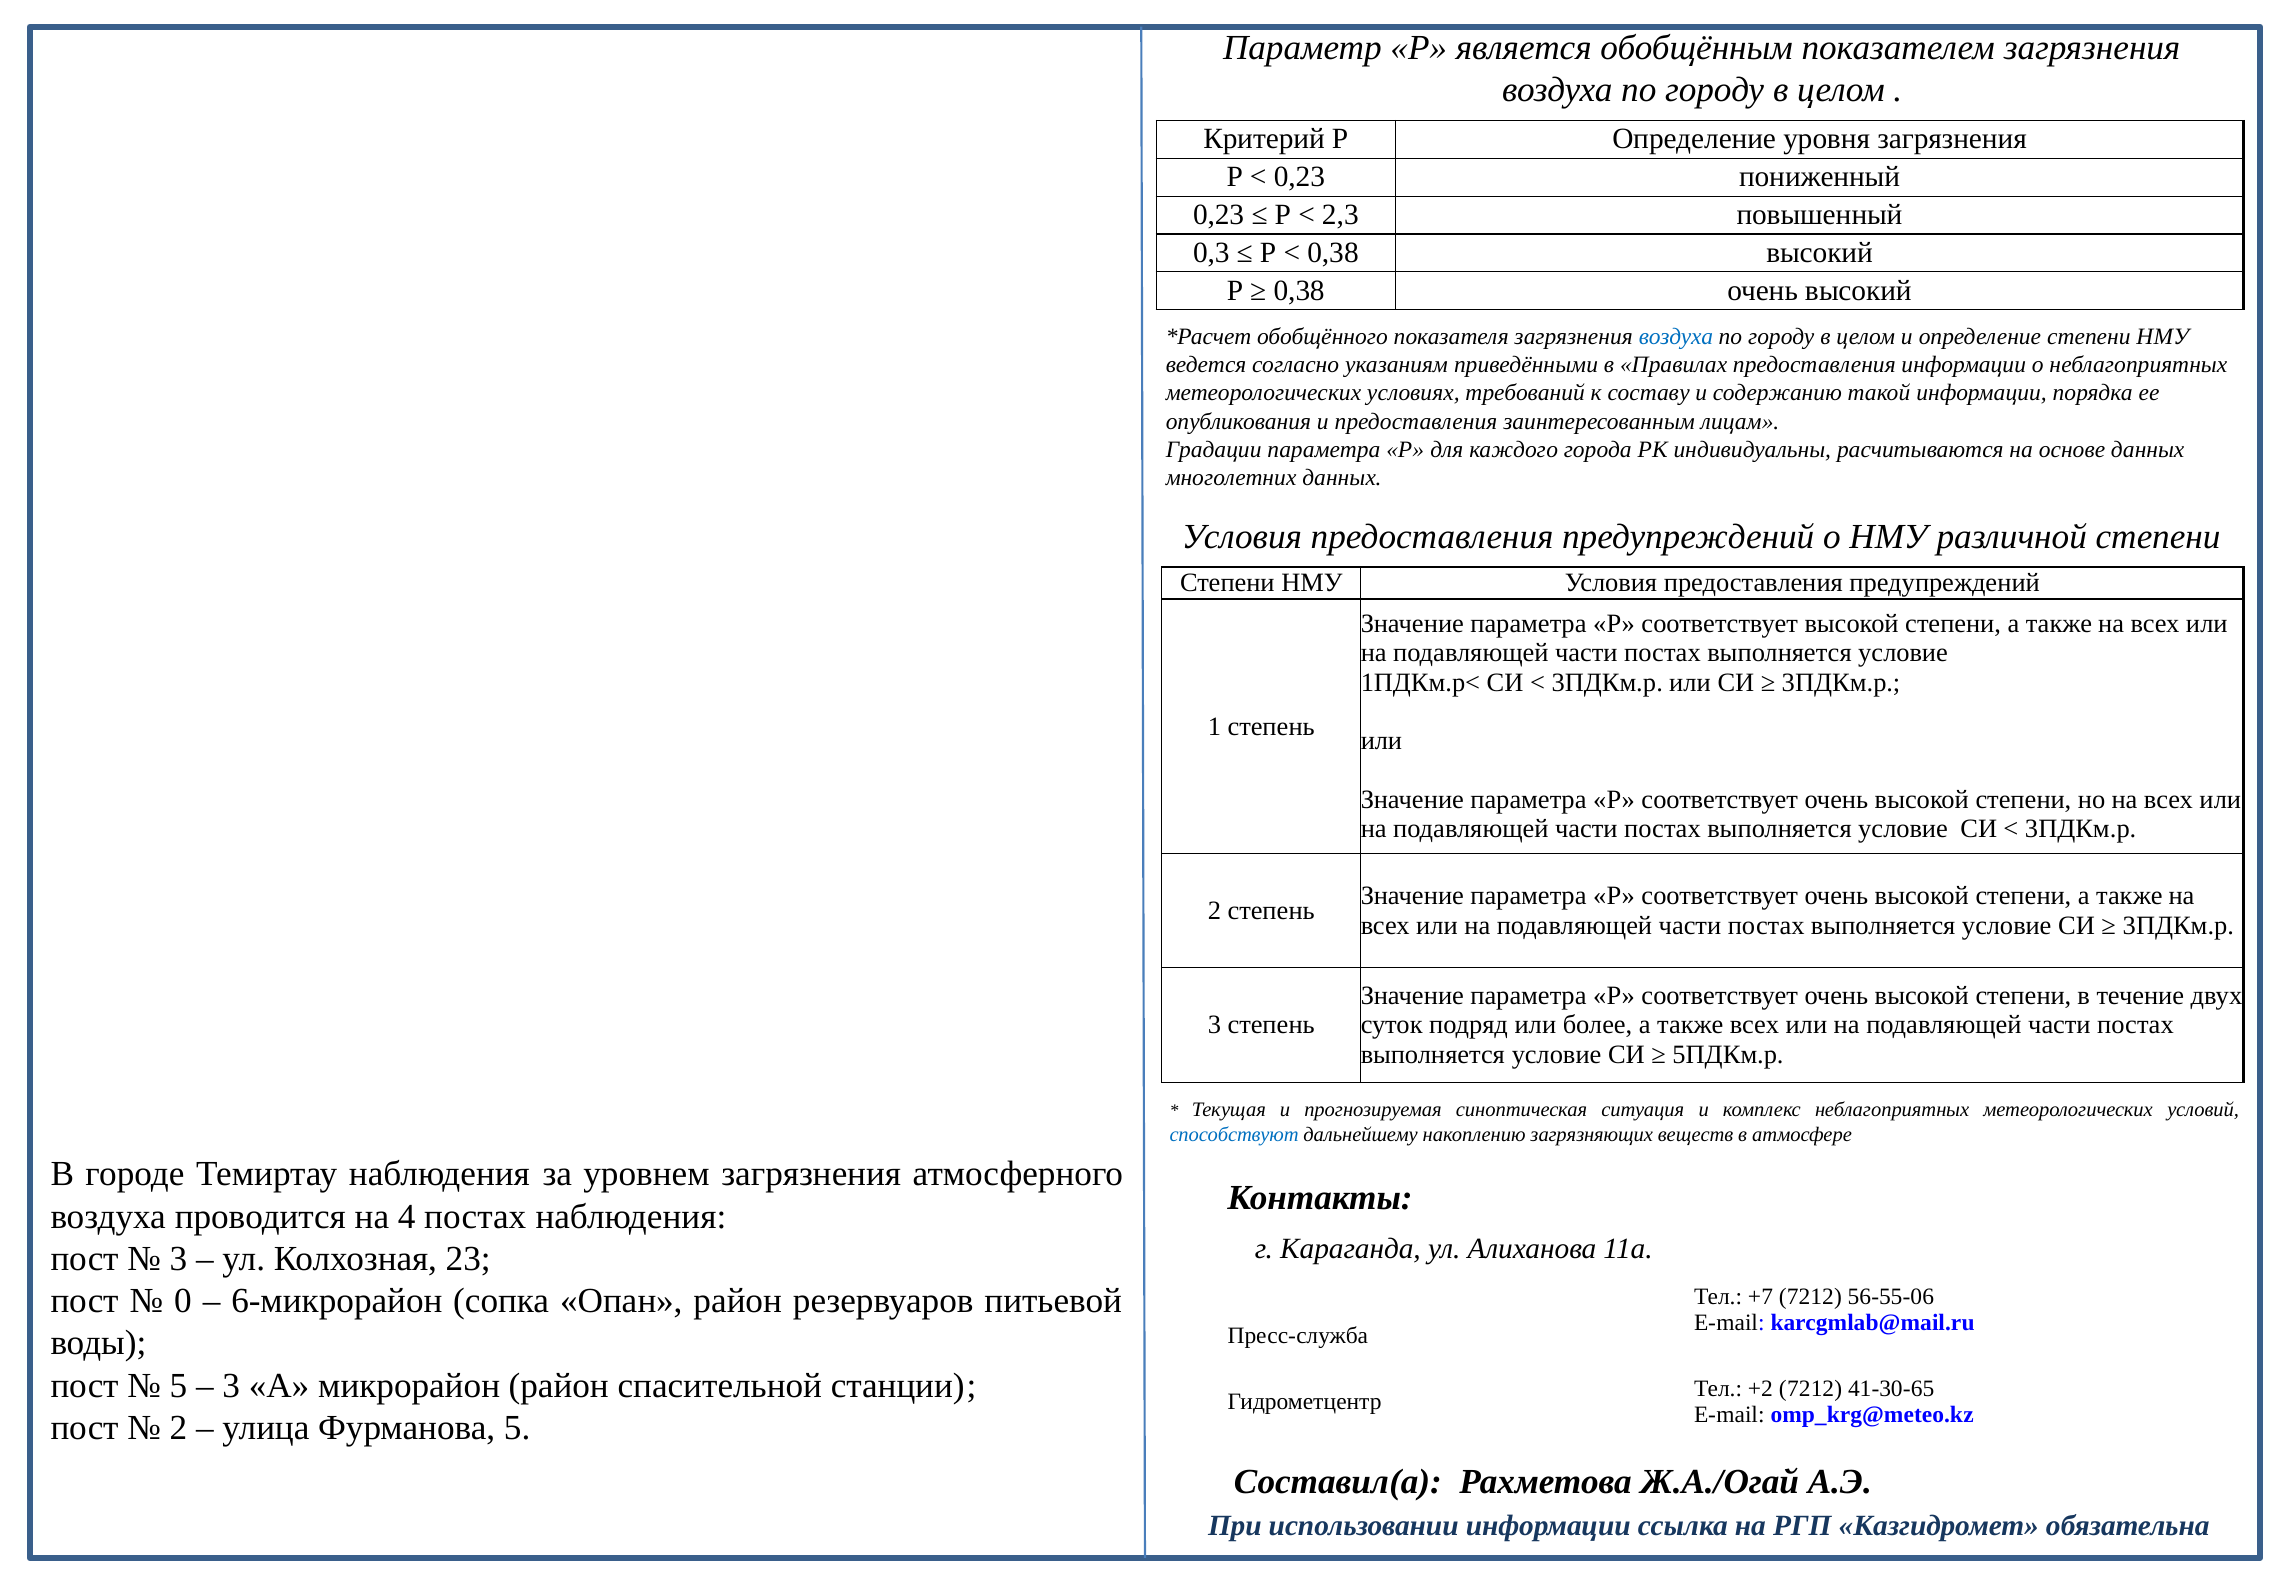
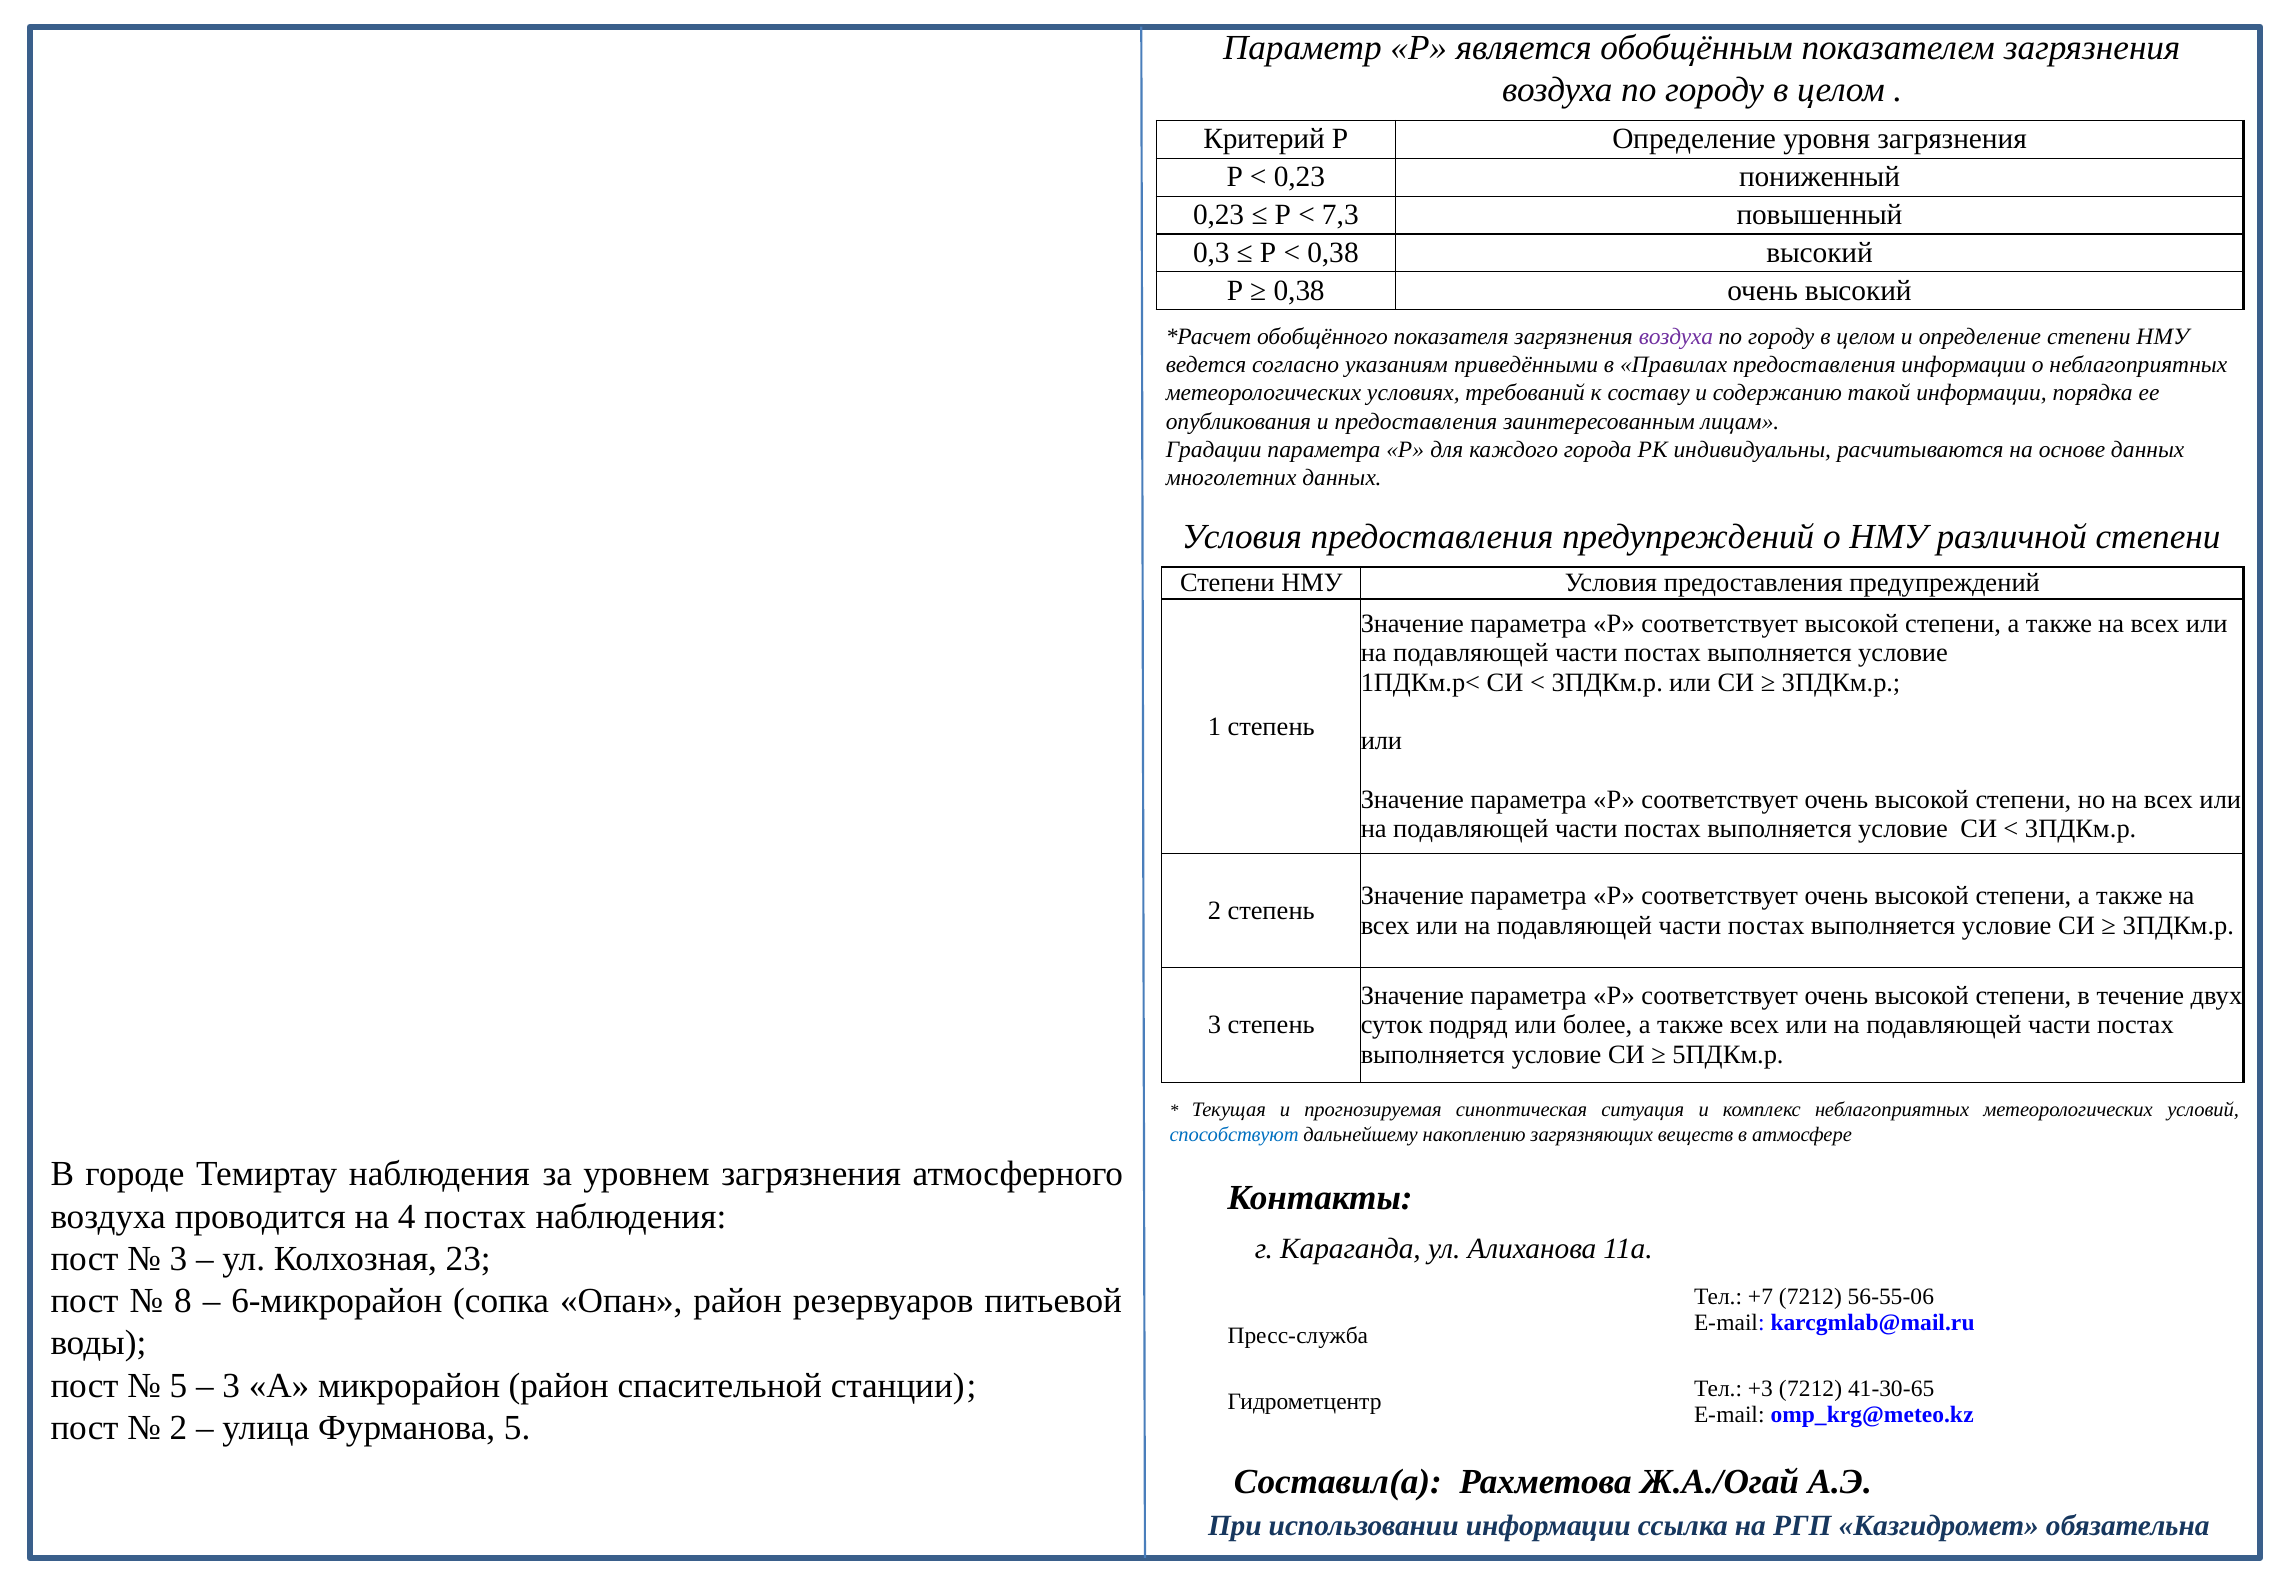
2,3: 2,3 -> 7,3 (1340, 215)
воздуха colour: blue -> purple (1676, 337)
0: 0 -> 8 (183, 1301)
+2: +2 -> +3 (1760, 1389)
